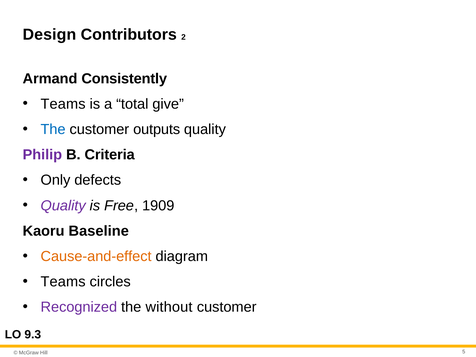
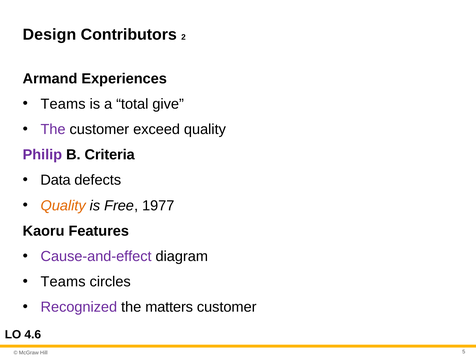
Consistently: Consistently -> Experiences (124, 79)
The colour: blue -> purple (53, 129)
outputs: outputs -> exceed (157, 129)
Only: Only -> Data (56, 180)
Quality colour: purple -> orange (63, 206)
1909: 1909 -> 1977 (158, 206)
Baseline: Baseline -> Features (99, 231)
Cause-and-effect colour: orange -> purple (96, 256)
without: without -> matters (169, 307)
9.3: 9.3 -> 4.6 (33, 335)
